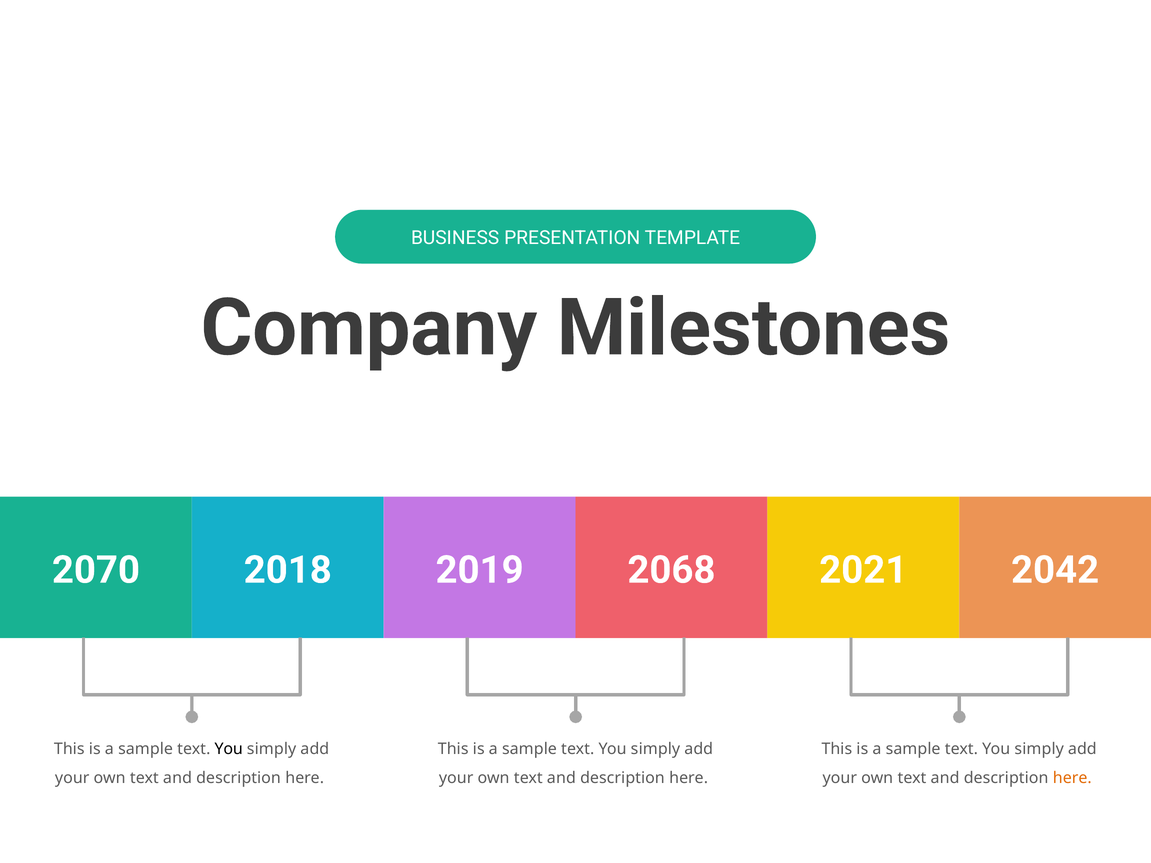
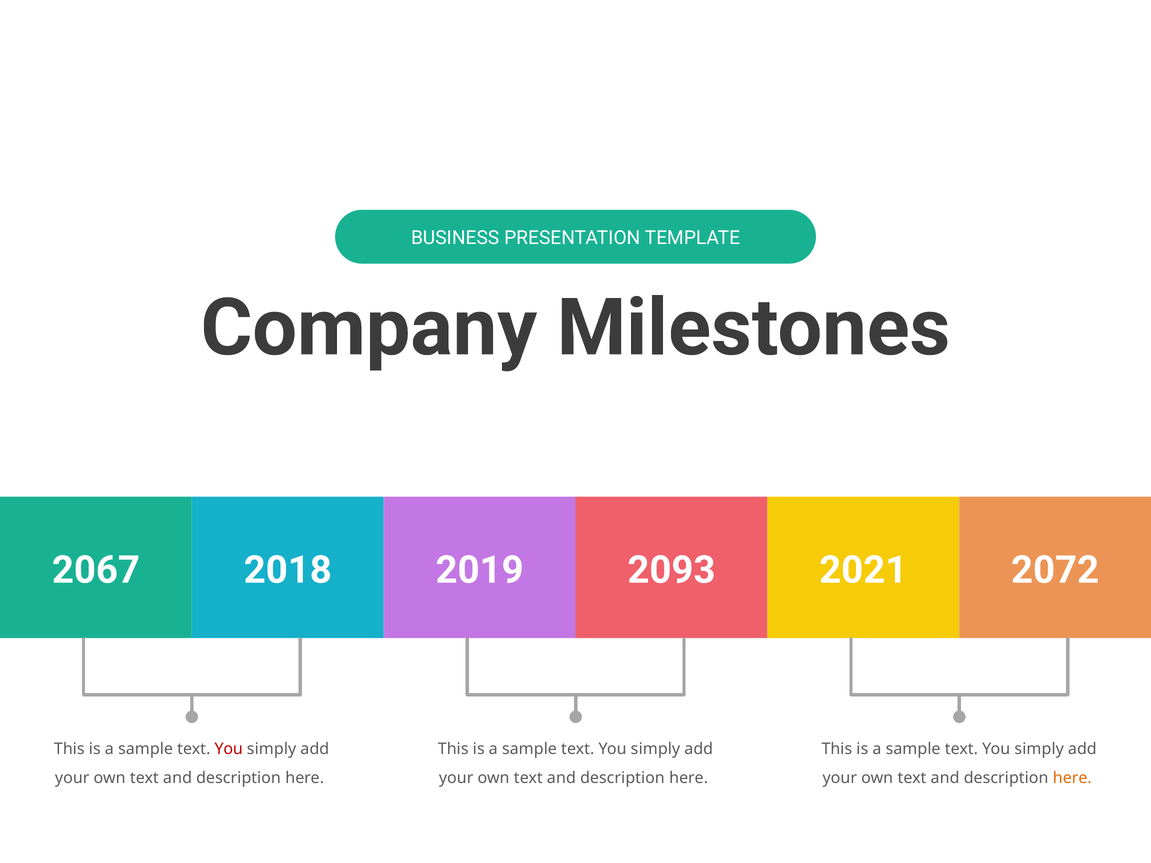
2070: 2070 -> 2067 (96, 570)
2068: 2068 -> 2093 (671, 570)
2042: 2042 -> 2072 (1055, 570)
You colour: black -> red (229, 749)
